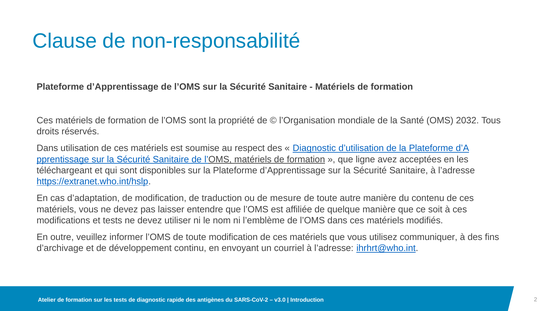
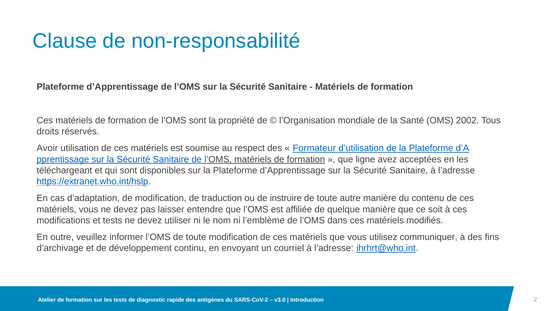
2032: 2032 -> 2002 (467, 120)
Dans: Dans -> Avoir (47, 148)
Diagnostic: Diagnostic -> Formateur (314, 148)
mesure: mesure -> instruire (286, 198)
